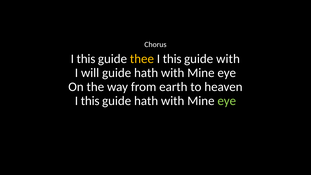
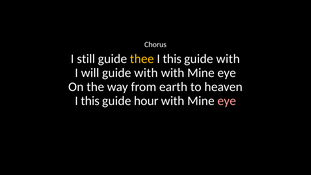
this: this -> still (86, 59)
will guide hath: hath -> with (146, 73)
hath: hath -> hour (146, 101)
eye colour: light green -> pink (227, 101)
